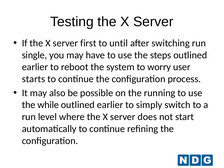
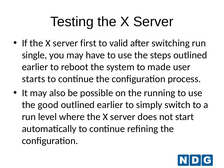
until: until -> valid (119, 43)
worry: worry -> made (159, 67)
while: while -> good (48, 105)
